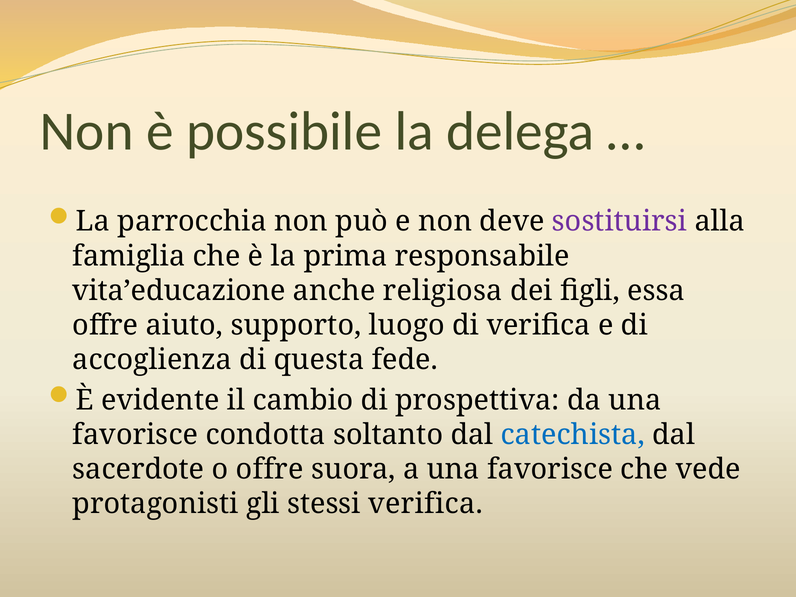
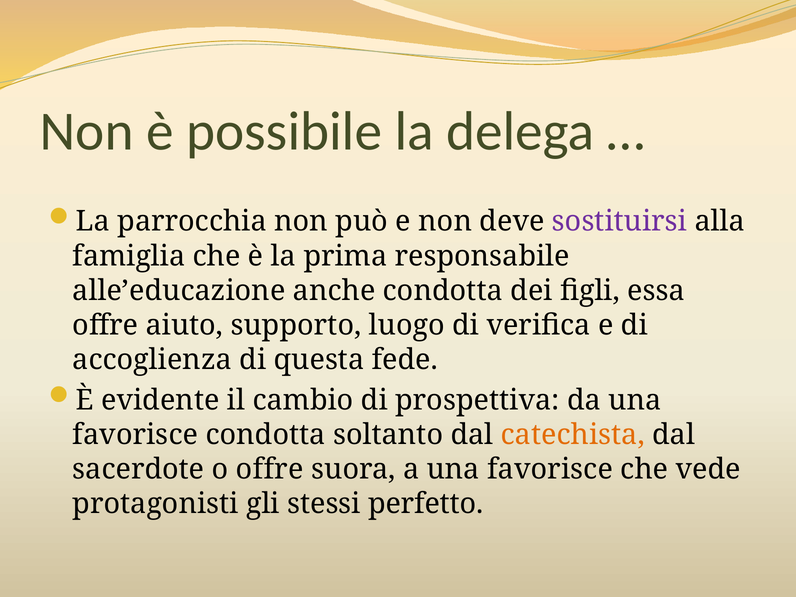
vita’educazione: vita’educazione -> alle’educazione (179, 291)
anche religiosa: religiosa -> condotta (443, 291)
catechista colour: blue -> orange (573, 435)
stessi verifica: verifica -> perfetto (426, 504)
